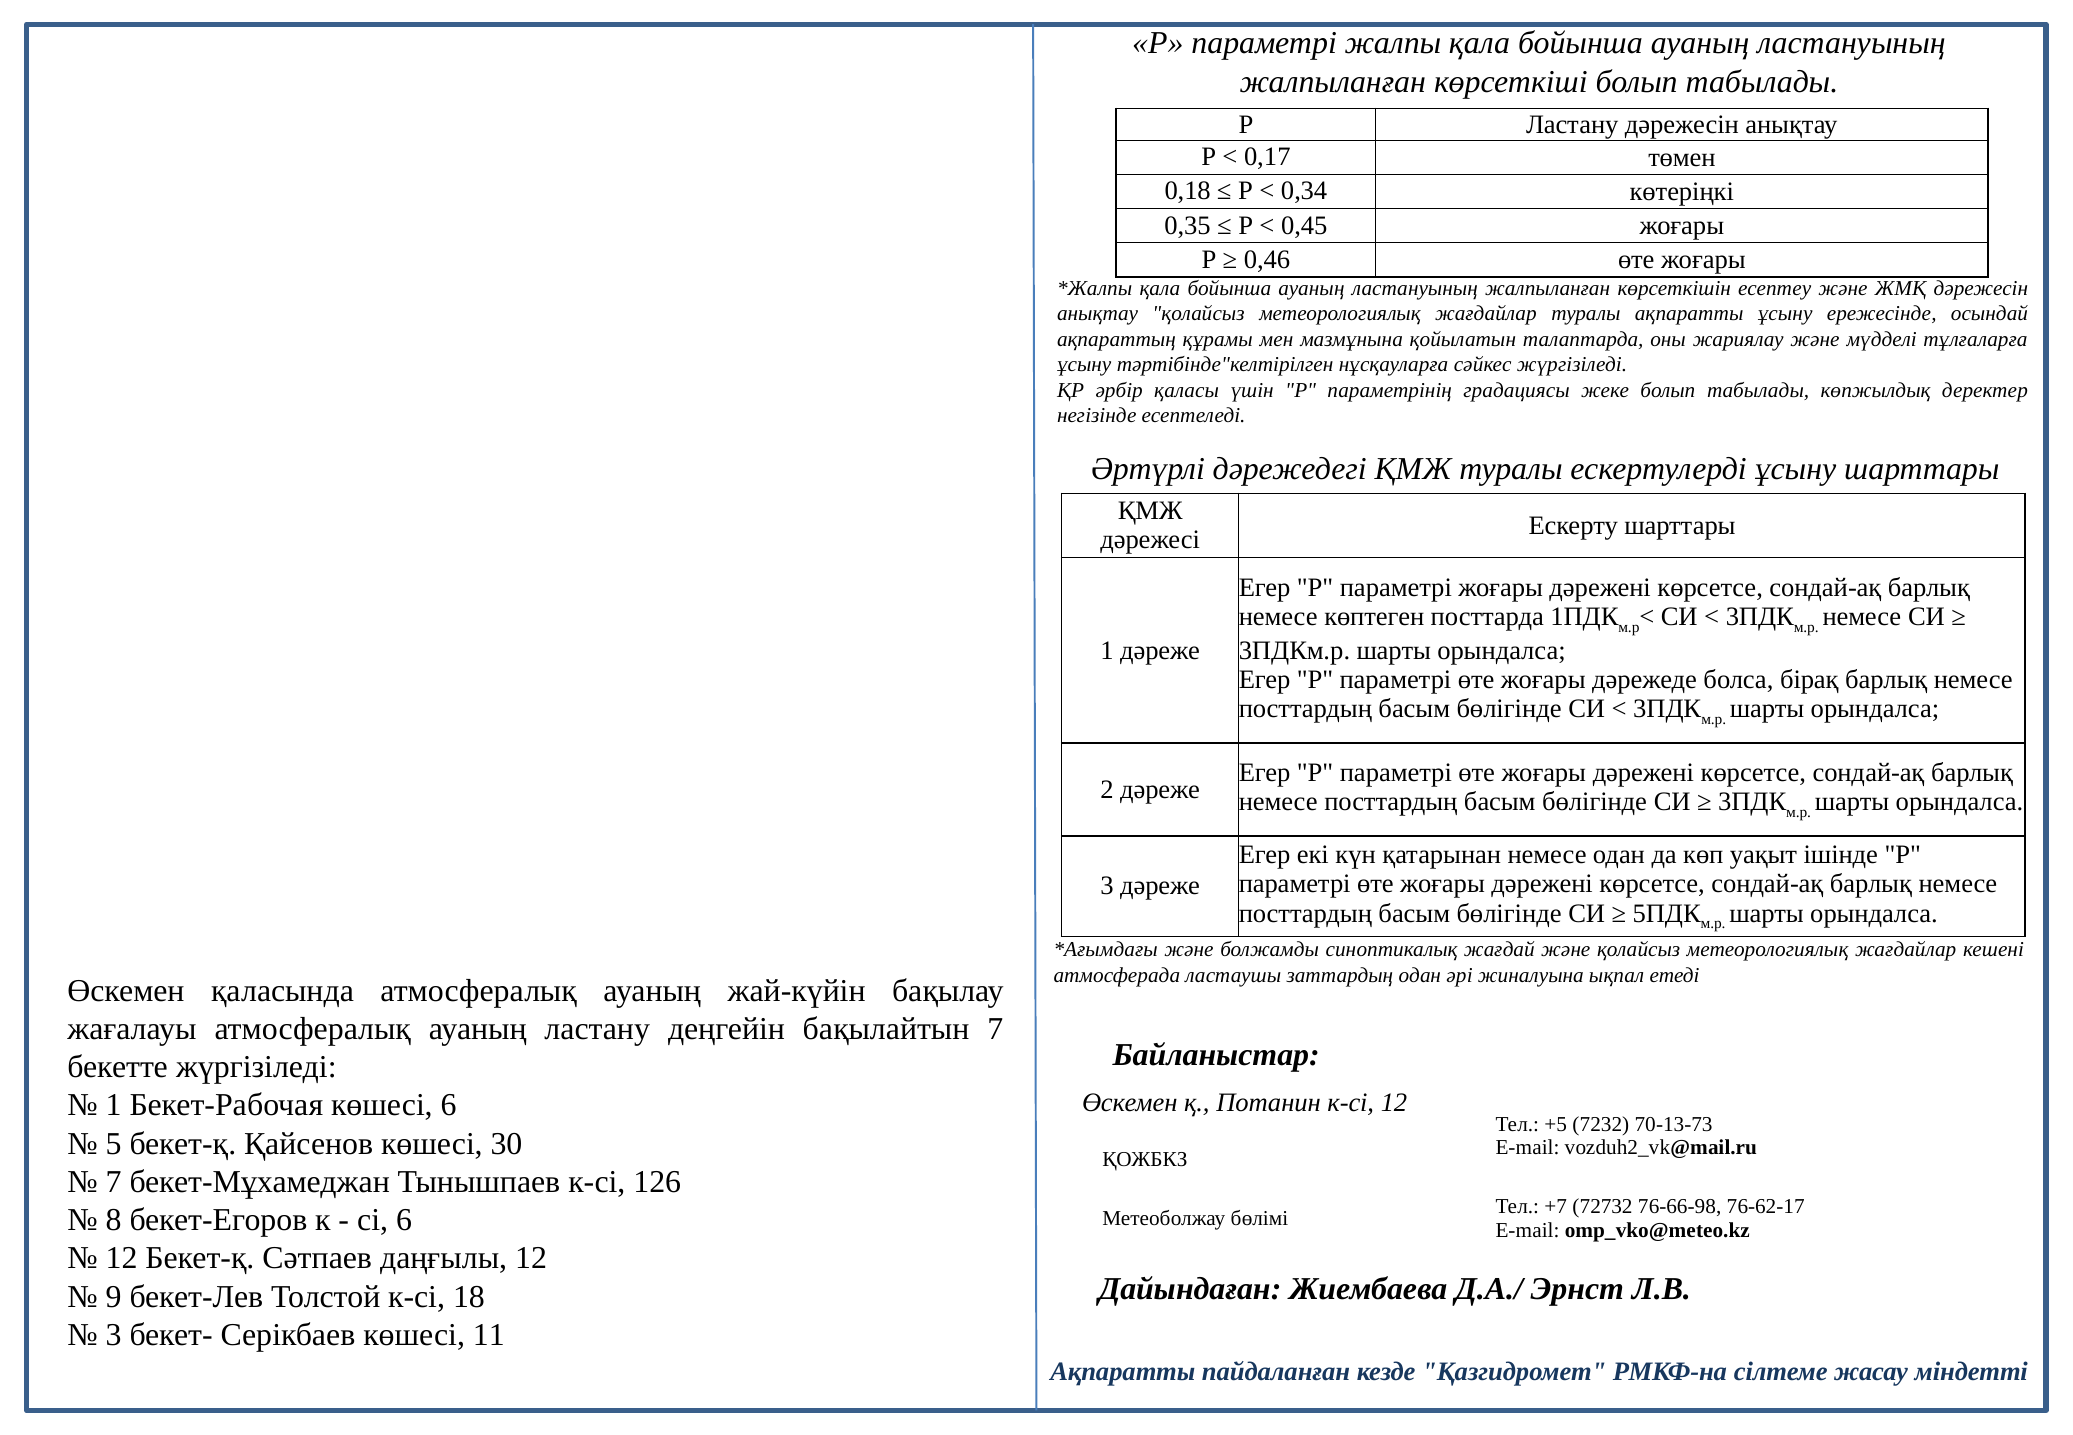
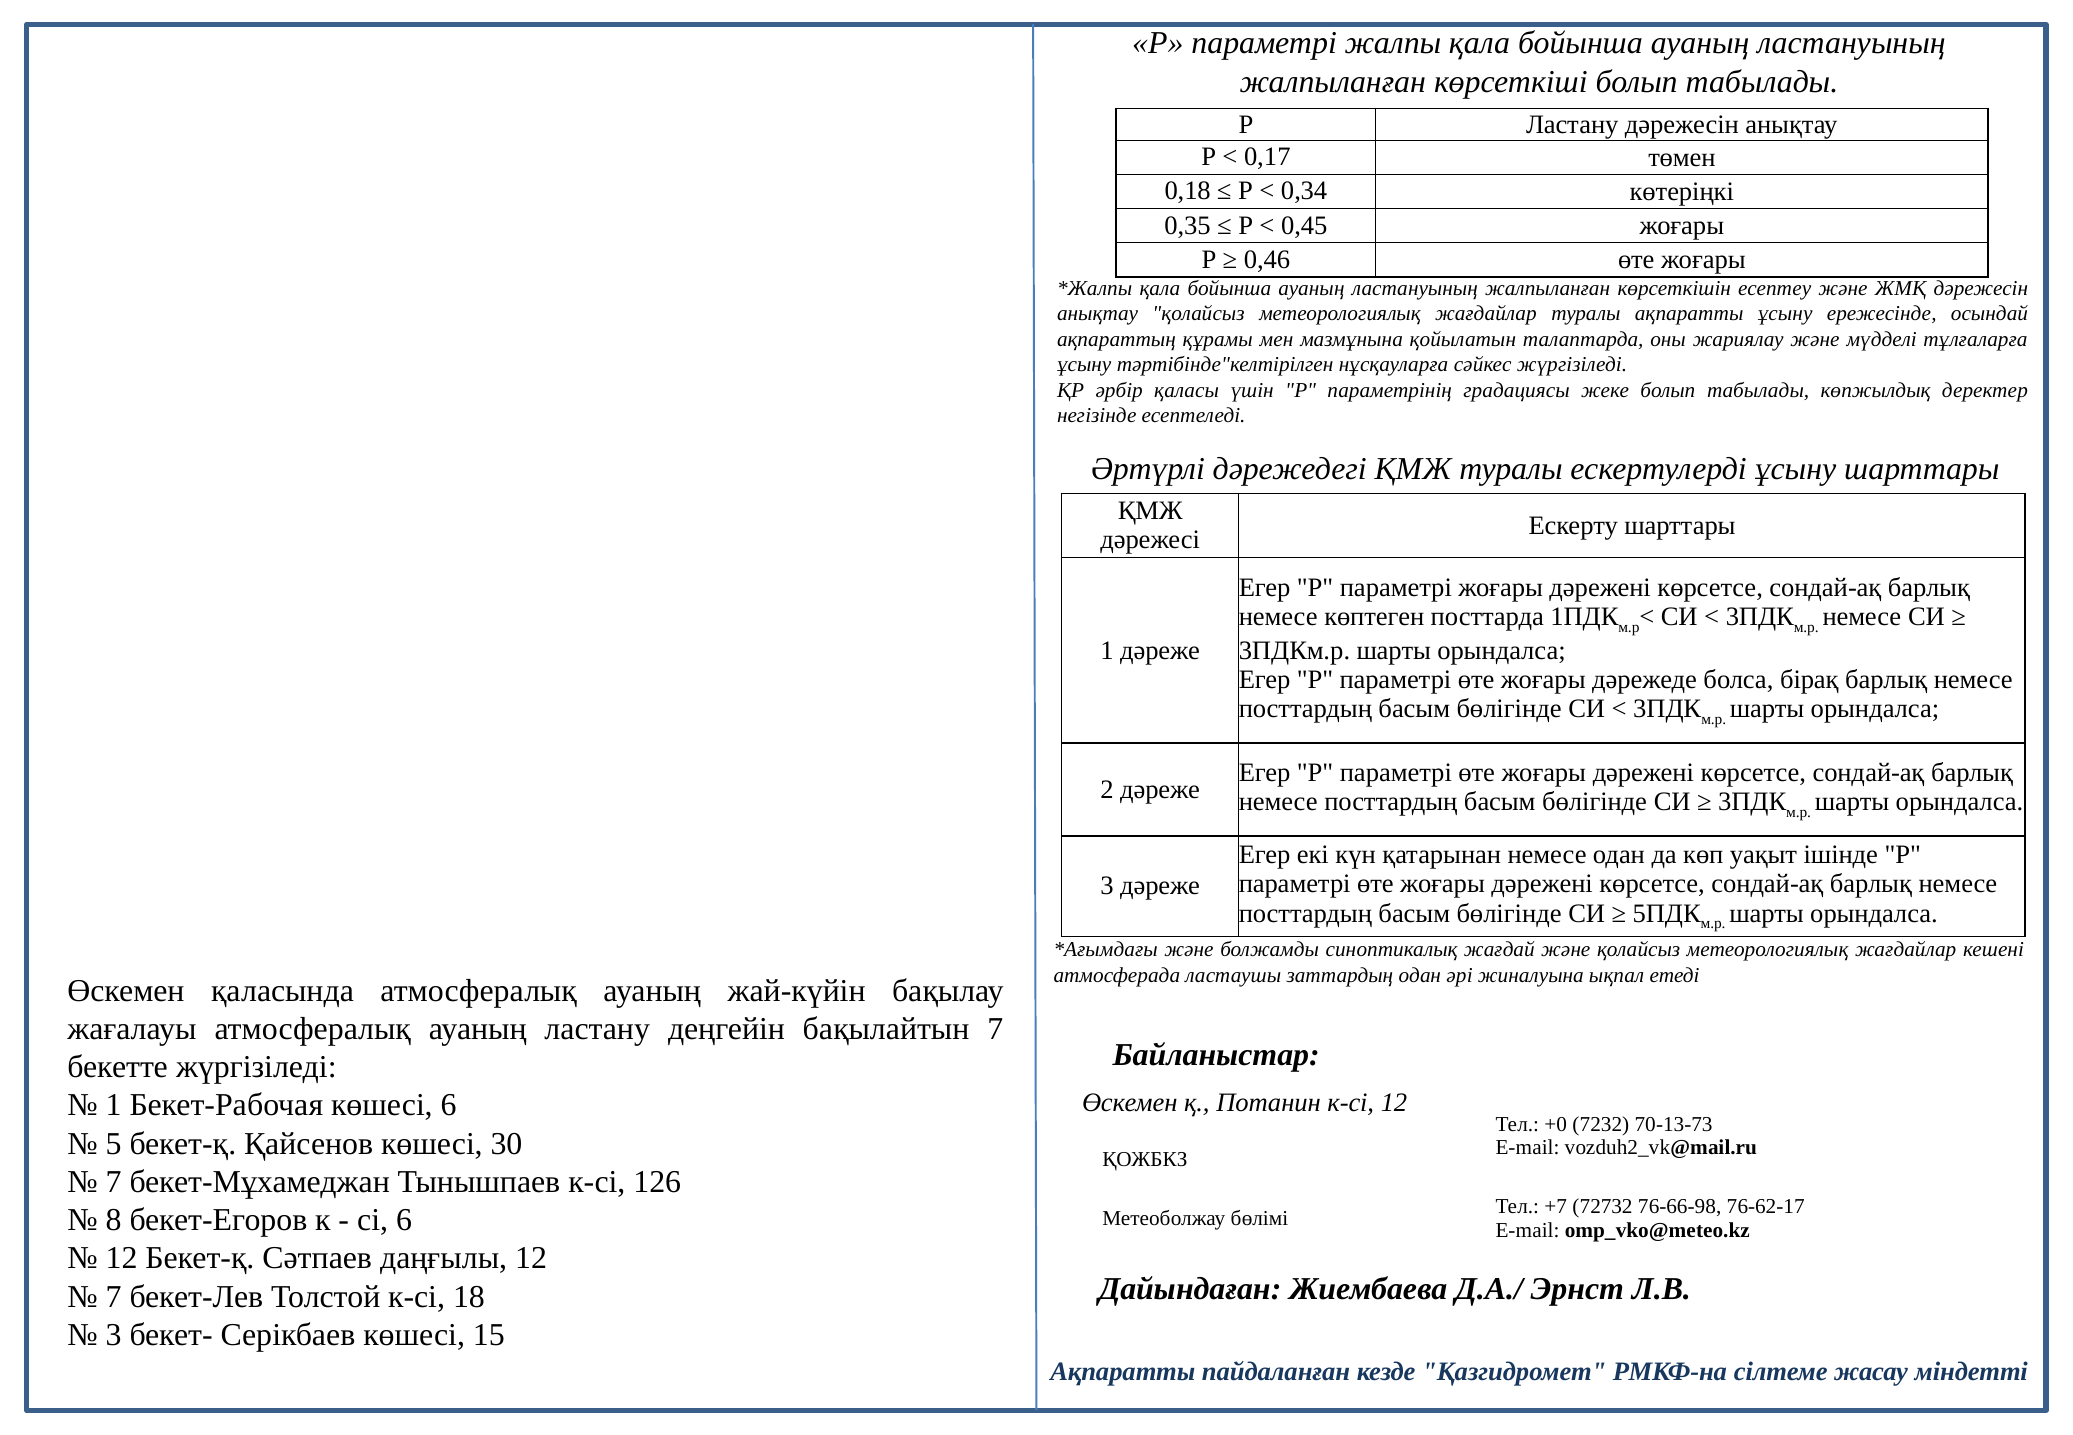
+5: +5 -> +0 (1556, 1124)
9: 9 -> 7 (114, 1297)
11: 11 -> 15 (489, 1335)
